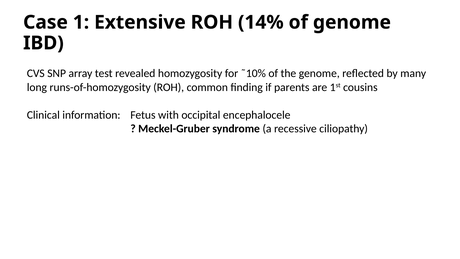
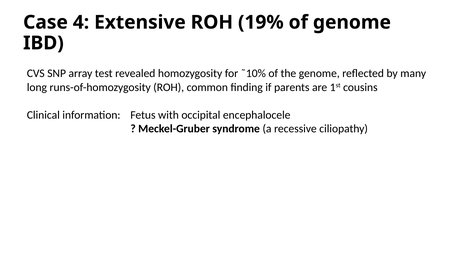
1: 1 -> 4 (81, 22)
14%: 14% -> 19% (261, 22)
